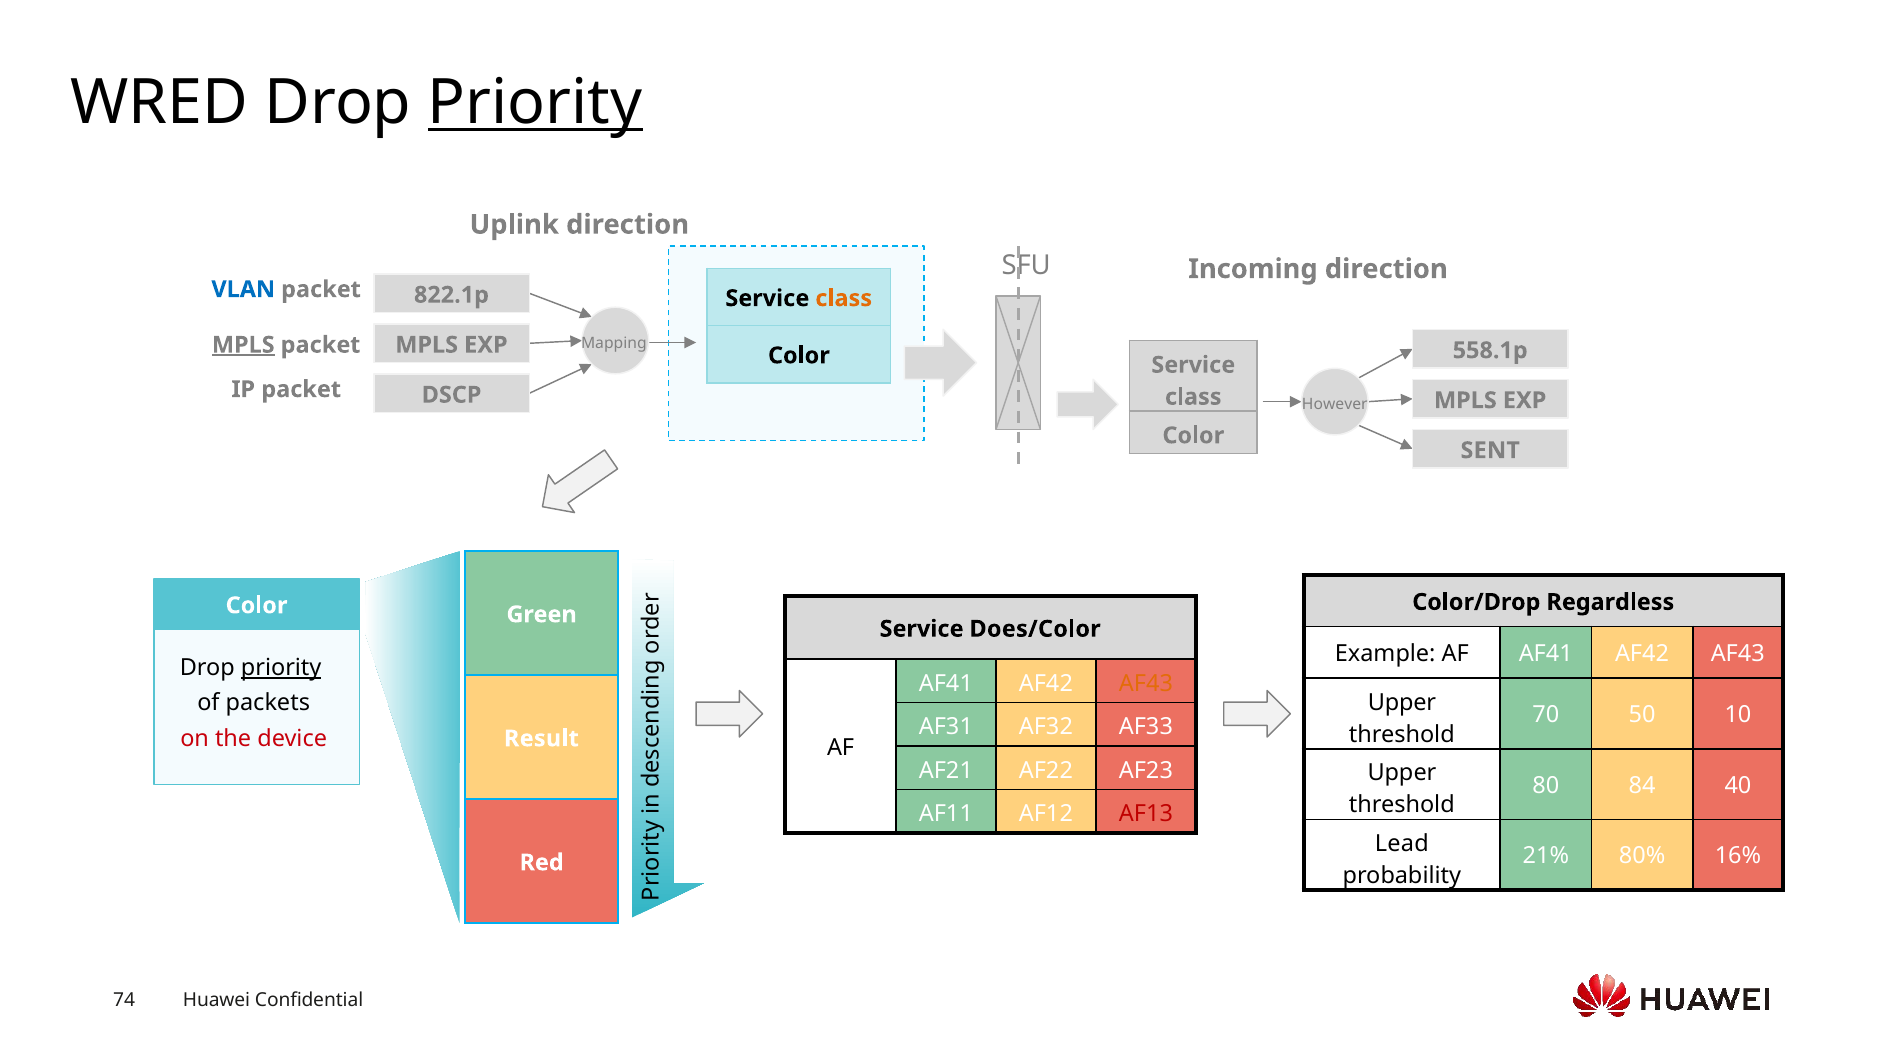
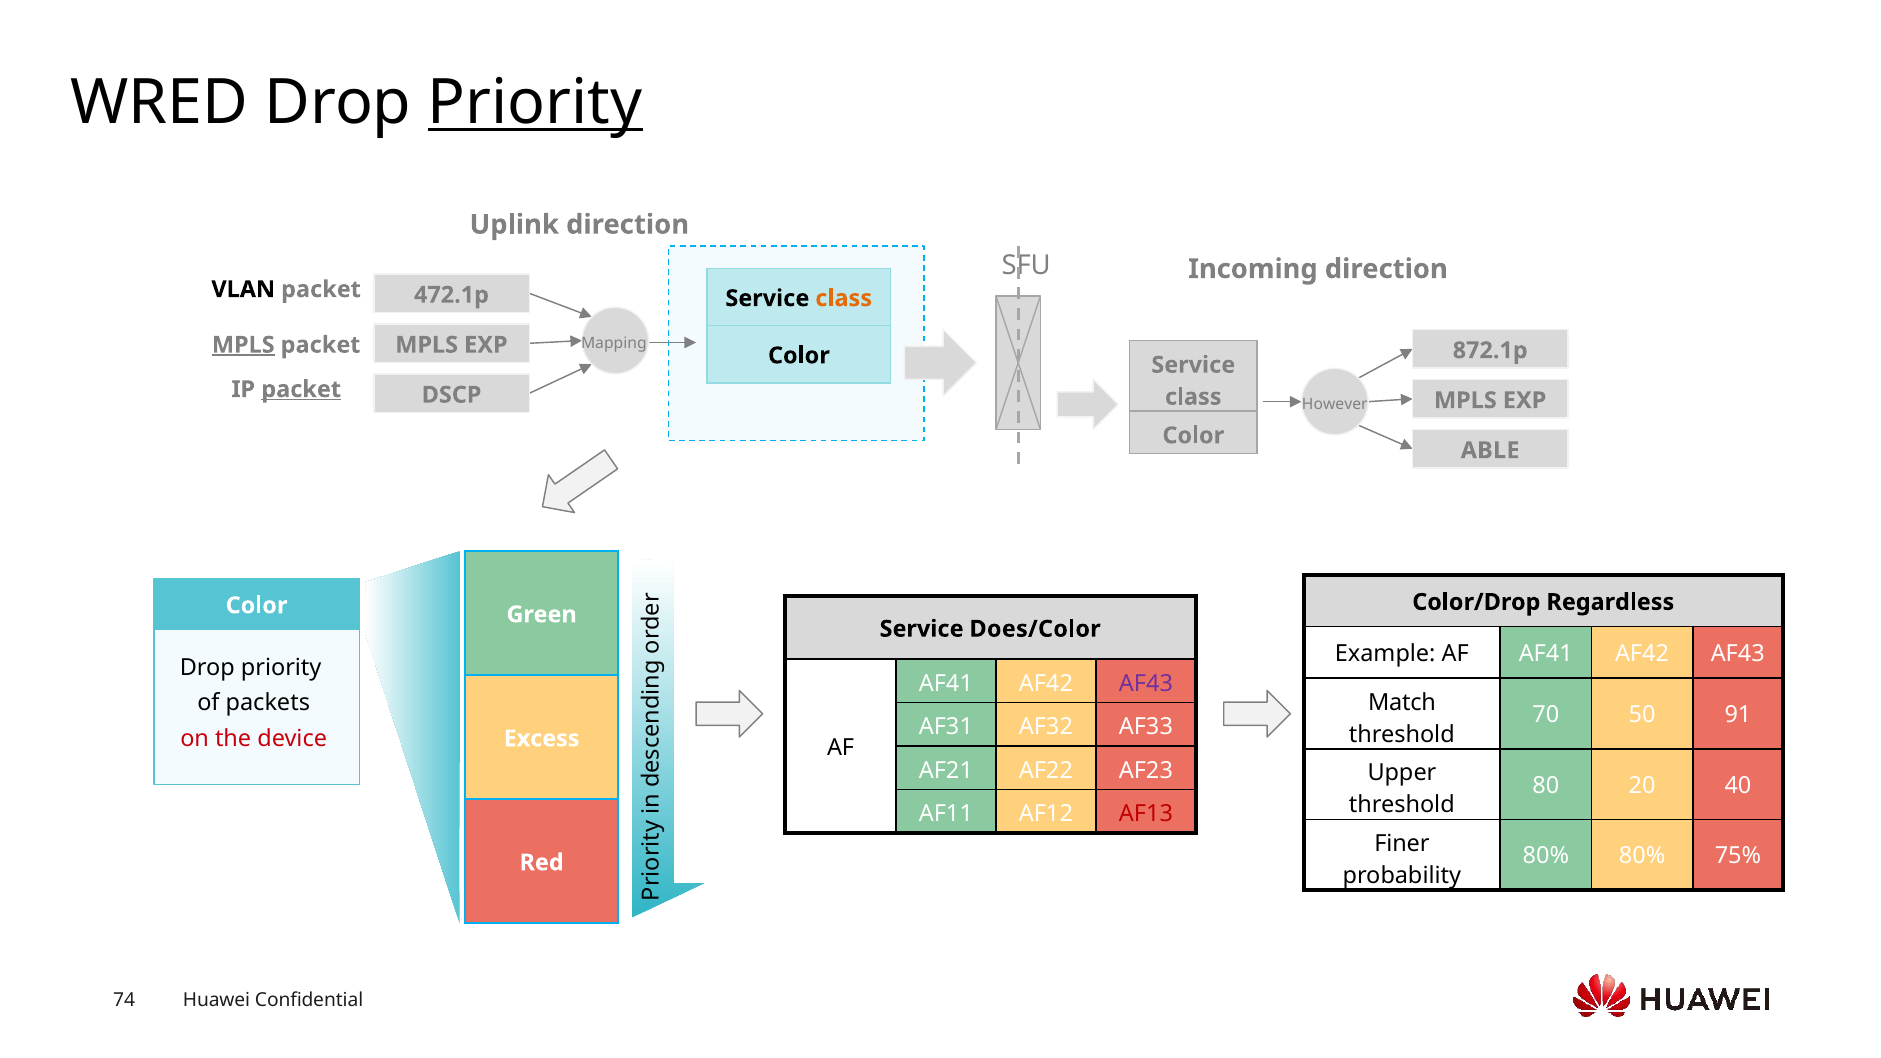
VLAN colour: blue -> black (243, 289)
822.1p: 822.1p -> 472.1p (451, 295)
558.1p: 558.1p -> 872.1p (1490, 350)
packet underline: none -> present (301, 389)
SENT: SENT -> ABLE (1490, 450)
priority underline: present -> none (281, 668)
AF43 colour: orange -> purple (1146, 683)
Upper: Upper -> Match (1402, 703)
10: 10 -> 91 (1738, 715)
Result: Result -> Excess (542, 739)
84: 84 -> 20 (1642, 785)
Lead: Lead -> Finer (1402, 844)
21%: 21% -> 80% (1546, 856)
16%: 16% -> 75% (1738, 856)
